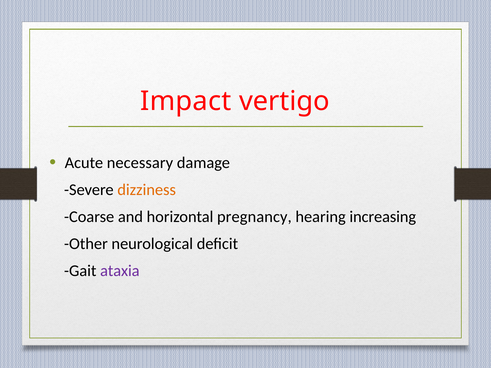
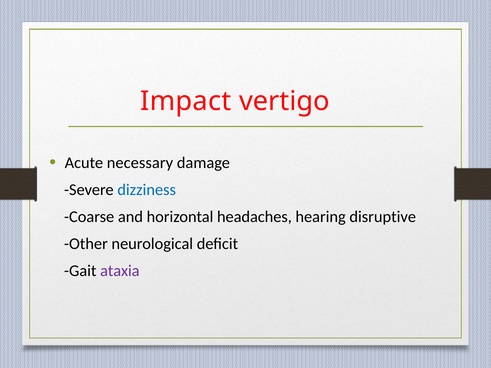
dizziness colour: orange -> blue (147, 190)
pregnancy: pregnancy -> headaches (254, 217)
increasing: increasing -> disruptive (383, 217)
